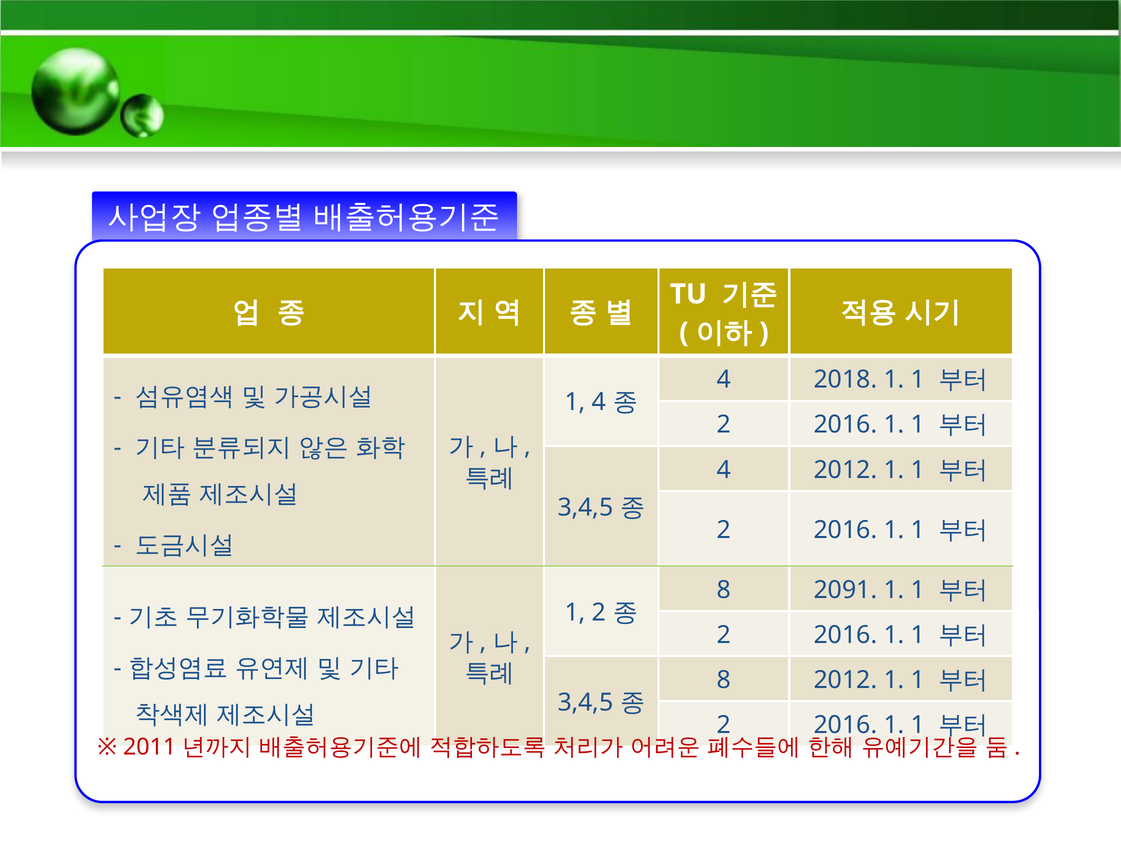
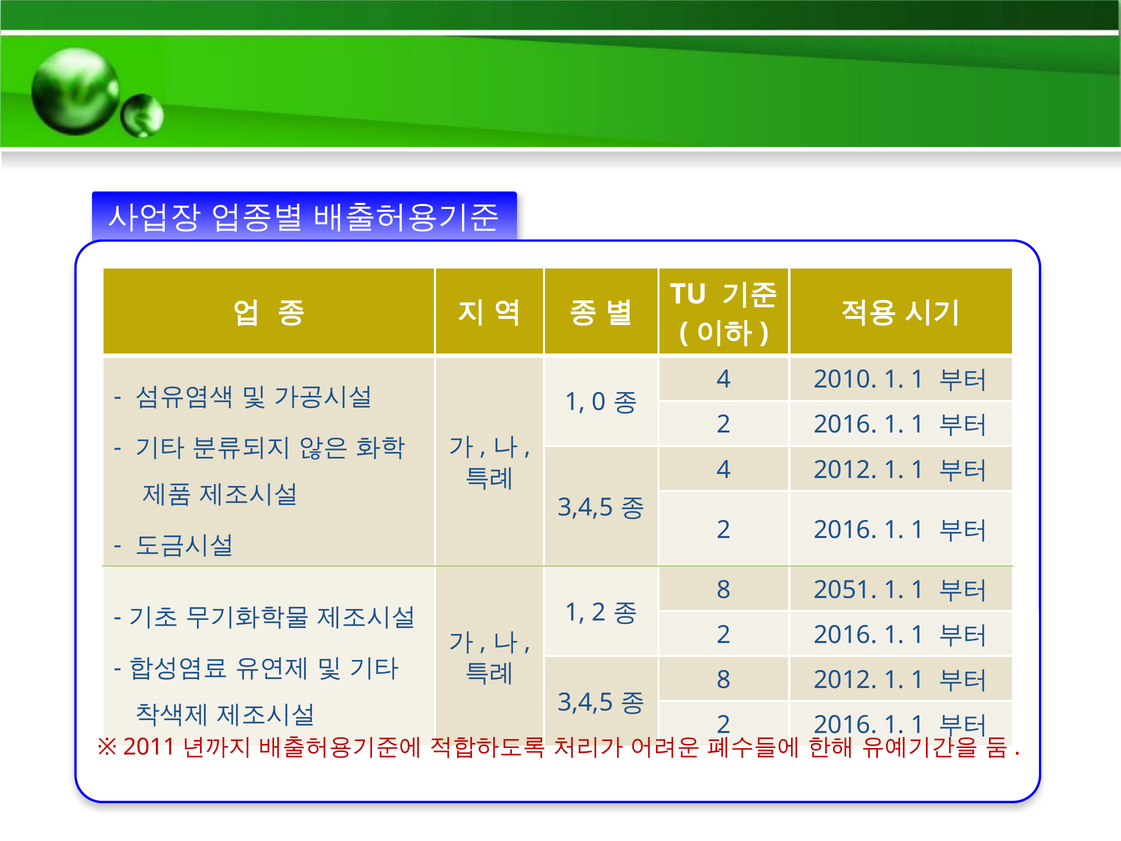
2018: 2018 -> 2010 (846, 380)
1 4: 4 -> 0 (599, 402)
2091: 2091 -> 2051 (846, 590)
